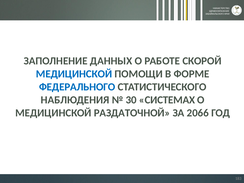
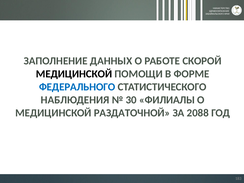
МЕДИЦИНСКОЙ colour: blue -> black (74, 74)
СИСТЕМАХ: СИСТЕМАХ -> ФИЛИАЛЫ (167, 100)
2066: 2066 -> 2088 (198, 113)
